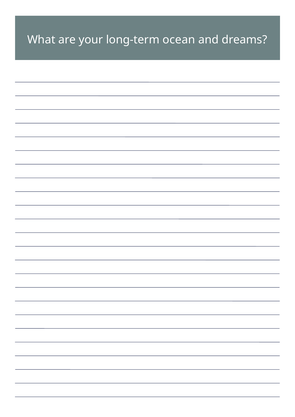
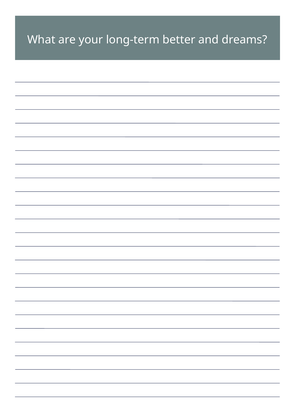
ocean: ocean -> better (179, 40)
